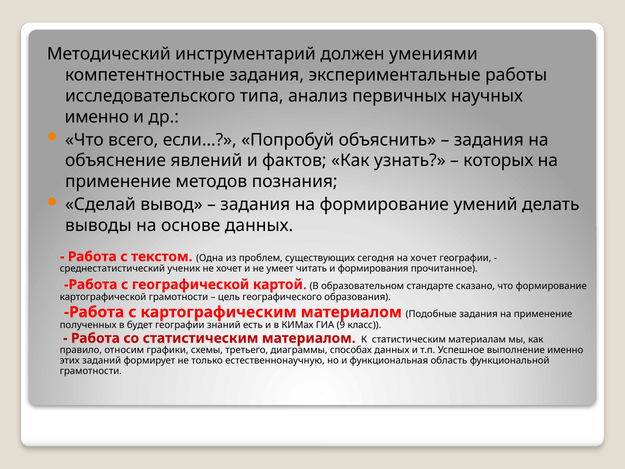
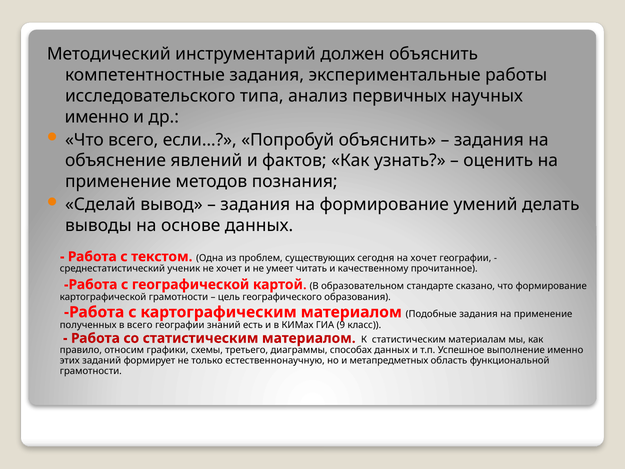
должен умениями: умениями -> объяснить (434, 54)
которых: которых -> оценить (498, 161)
формирования: формирования -> качественному (373, 269)
в будет: будет -> всего (140, 325)
функциональная: функциональная -> метапредметных (389, 360)
